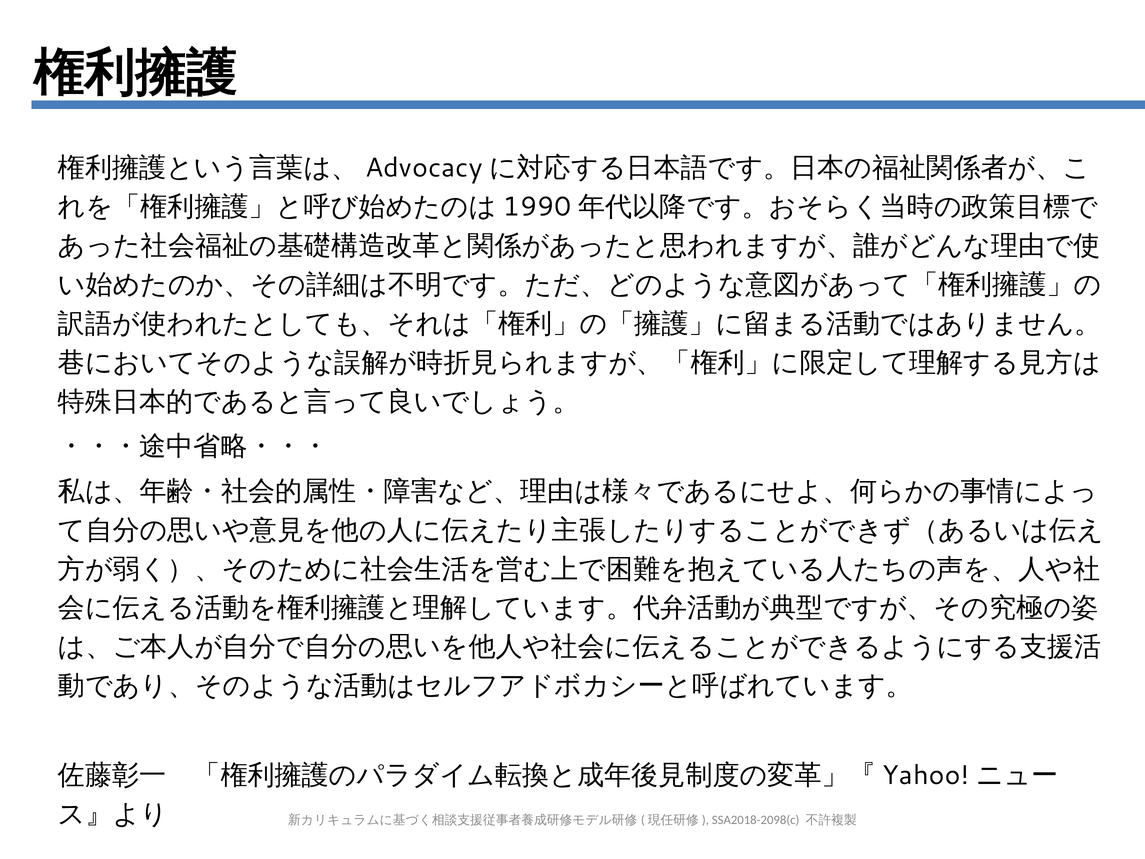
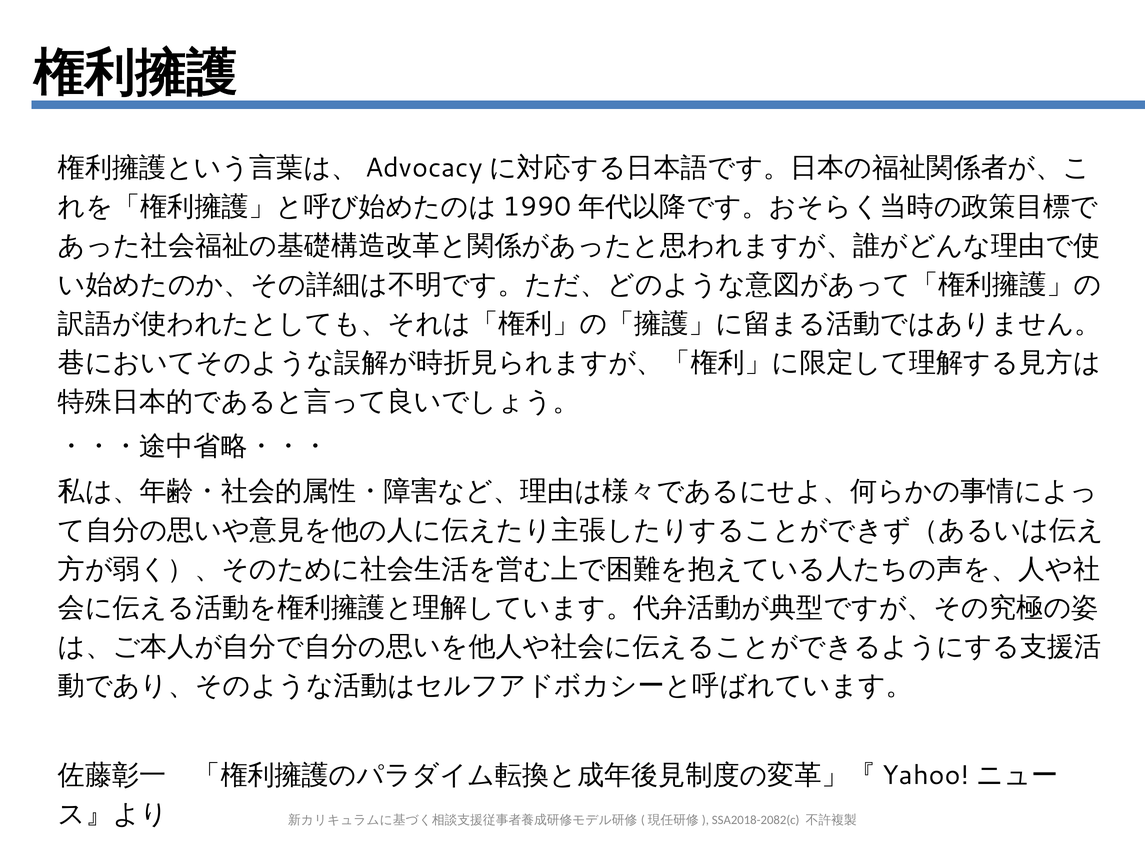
SSA2018-2098(c: SSA2018-2098(c -> SSA2018-2082(c (756, 820)
